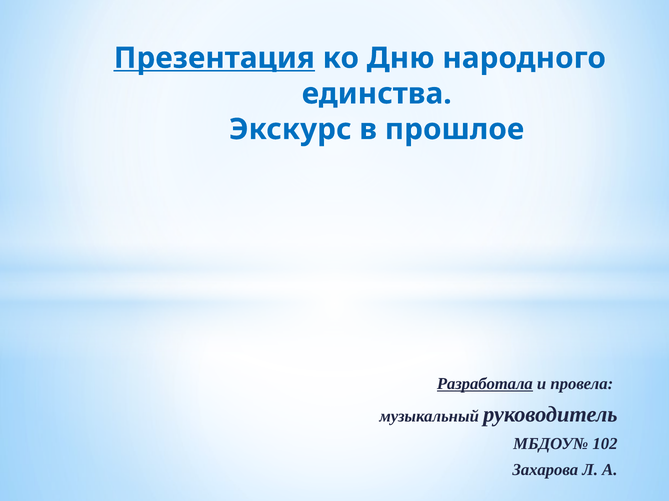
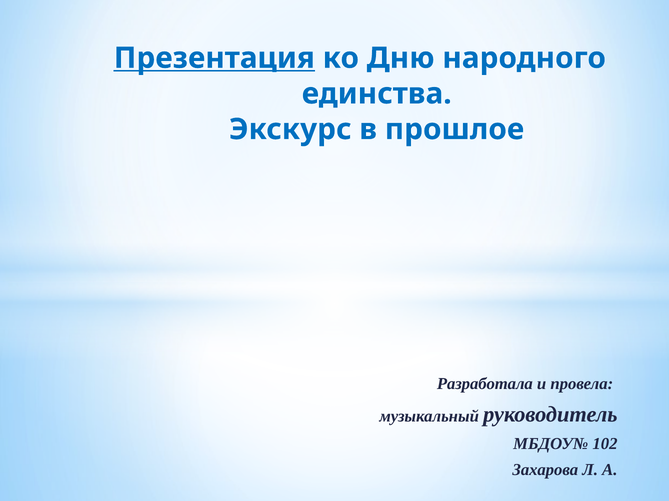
Разработала underline: present -> none (485, 384)
